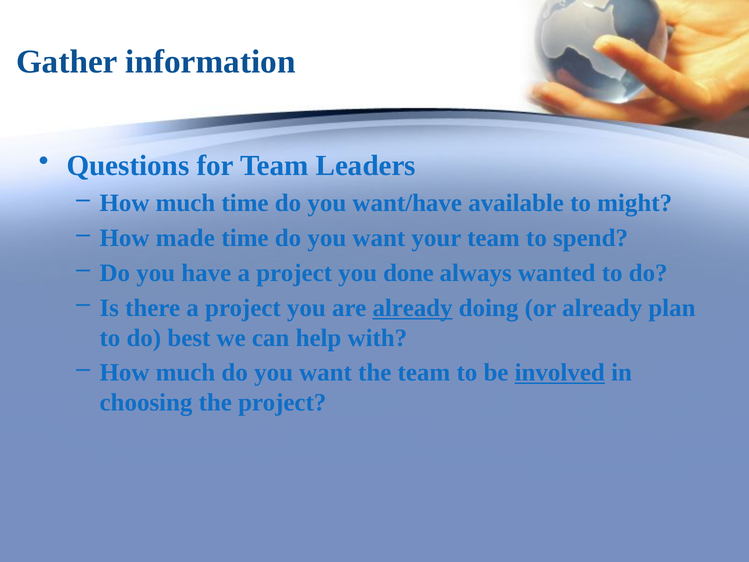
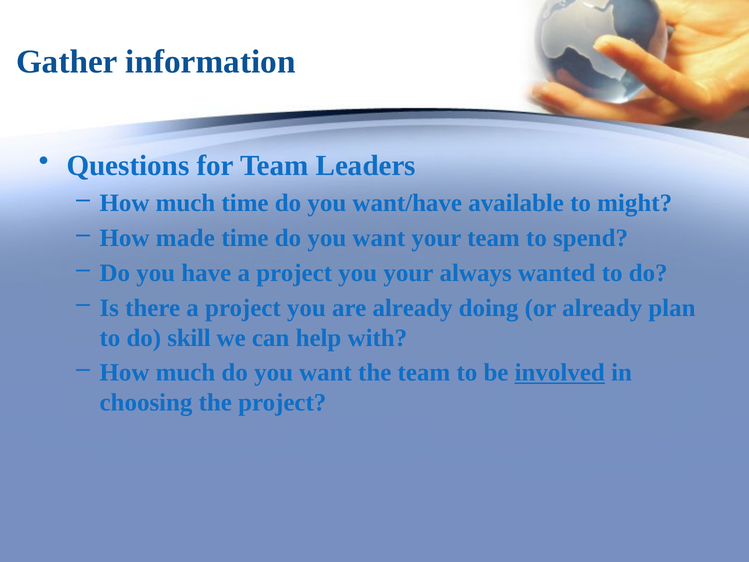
you done: done -> your (408, 273)
already underline: present -> none (413, 308)
best: best -> skill (189, 338)
